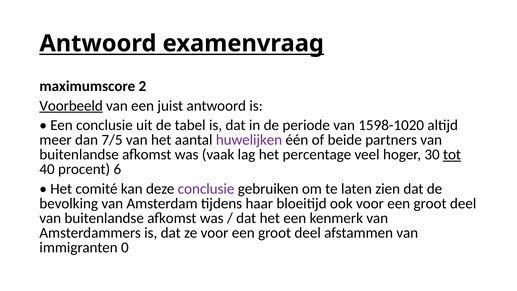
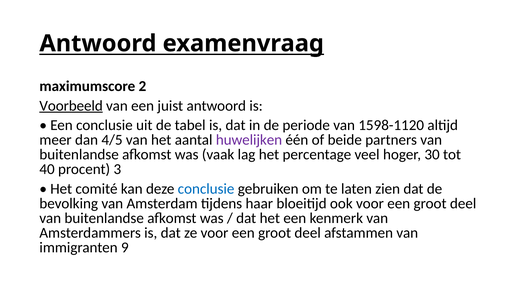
1598-1020: 1598-1020 -> 1598-1120 (391, 125)
7/5: 7/5 -> 4/5 (112, 140)
tot underline: present -> none (452, 154)
6: 6 -> 3 (117, 169)
conclusie colour: purple -> blue (206, 189)
0: 0 -> 9 (125, 247)
